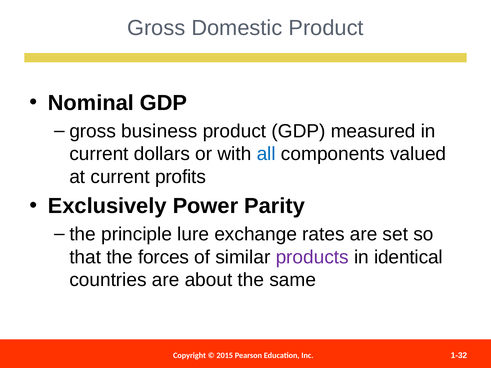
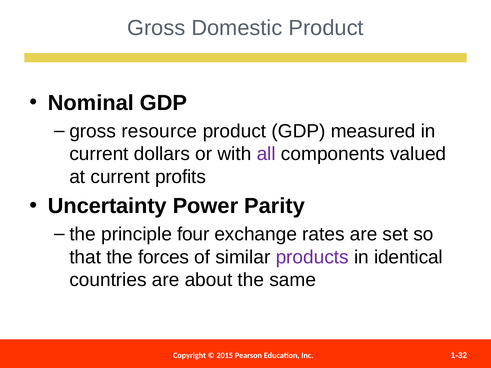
business: business -> resource (159, 131)
all colour: blue -> purple (266, 154)
Exclusively: Exclusively -> Uncertainty (107, 206)
lure: lure -> four (193, 234)
